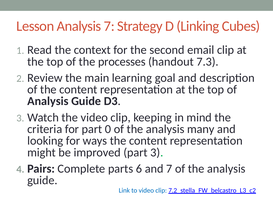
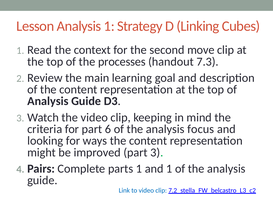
Analysis 7: 7 -> 1 (109, 26)
email: email -> move (201, 50)
0: 0 -> 6 (108, 129)
many: many -> focus (201, 129)
parts 6: 6 -> 1 (139, 168)
and 7: 7 -> 1 (169, 168)
